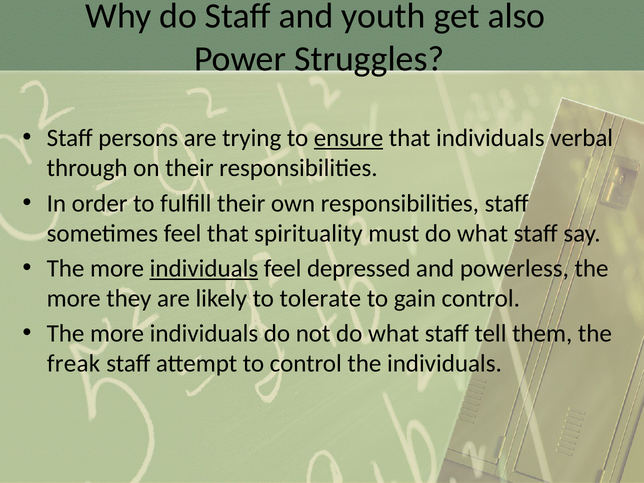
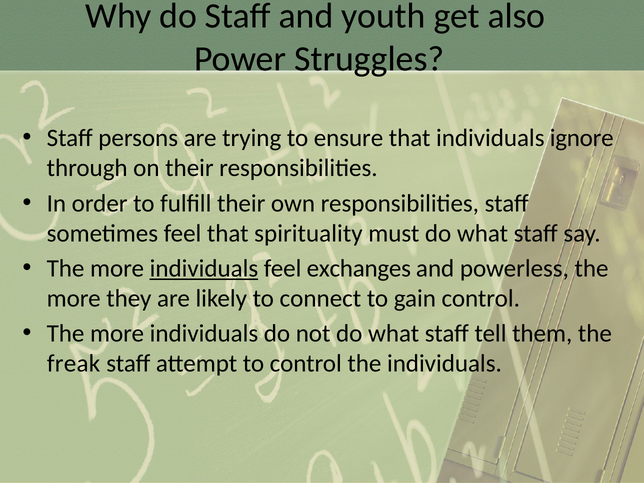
ensure underline: present -> none (349, 138)
verbal: verbal -> ignore (582, 138)
depressed: depressed -> exchanges (359, 268)
tolerate: tolerate -> connect (320, 298)
